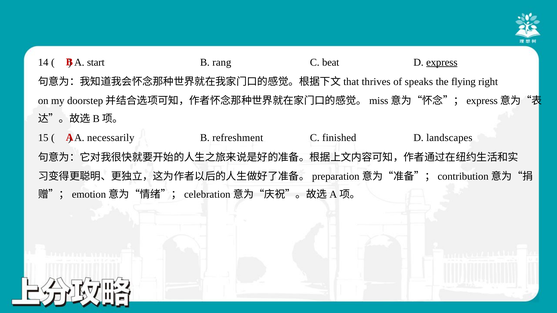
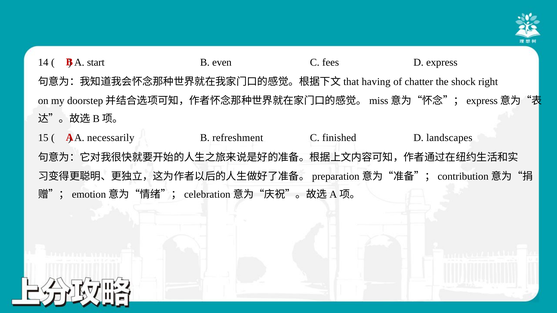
rang: rang -> even (222, 62)
beat: beat -> fees (331, 62)
express underline: present -> none (442, 62)
thrives: thrives -> having (376, 82)
speaks: speaks -> chatter (419, 82)
flying: flying -> shock (463, 82)
